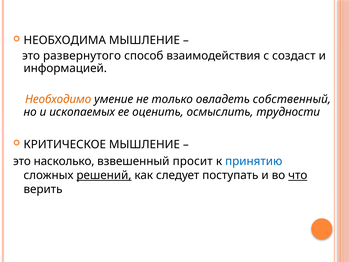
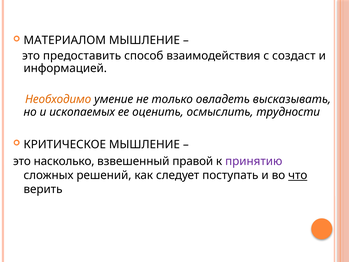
НЕОБХОДИМА: НЕОБХОДИМА -> МАТЕРИАЛОМ (65, 40)
развернутого: развернутого -> предоставить (82, 56)
собственный: собственный -> высказывать (292, 99)
просит: просит -> правой (193, 161)
принятию colour: blue -> purple (254, 161)
решений underline: present -> none (104, 175)
